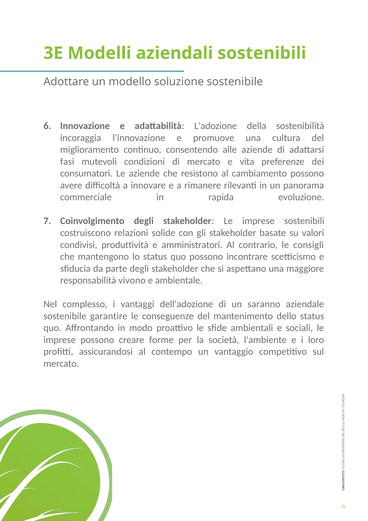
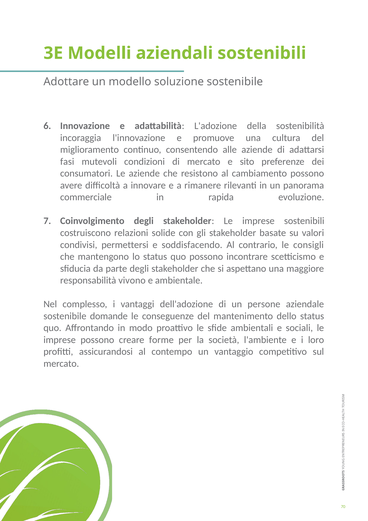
vita: vita -> sito (247, 161)
produttività: produttività -> permettersi (125, 244)
amministratori: amministratori -> soddisfacendo (192, 244)
saranno: saranno -> persone (264, 304)
garantire: garantire -> domande (109, 316)
